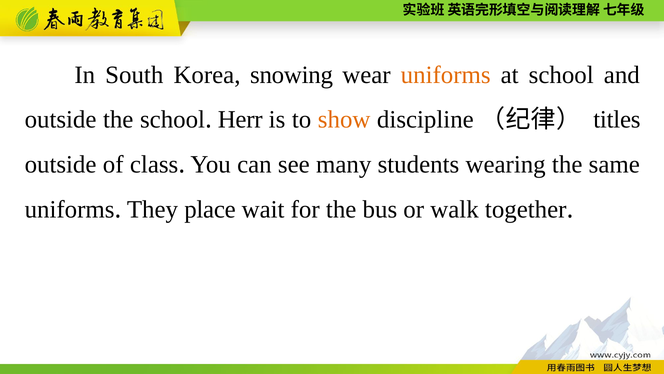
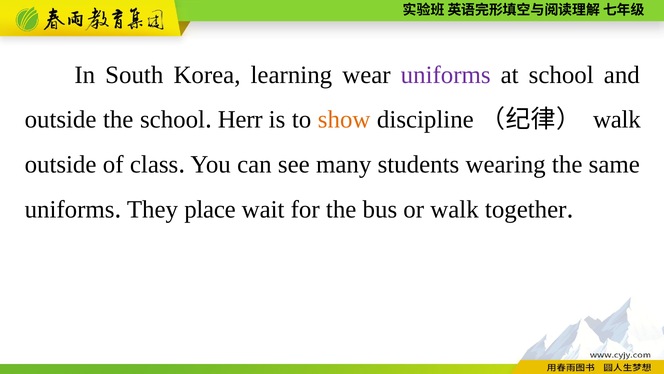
snowing: snowing -> learning (291, 75)
uniforms colour: orange -> purple (446, 75)
titles: titles -> walk (617, 120)
